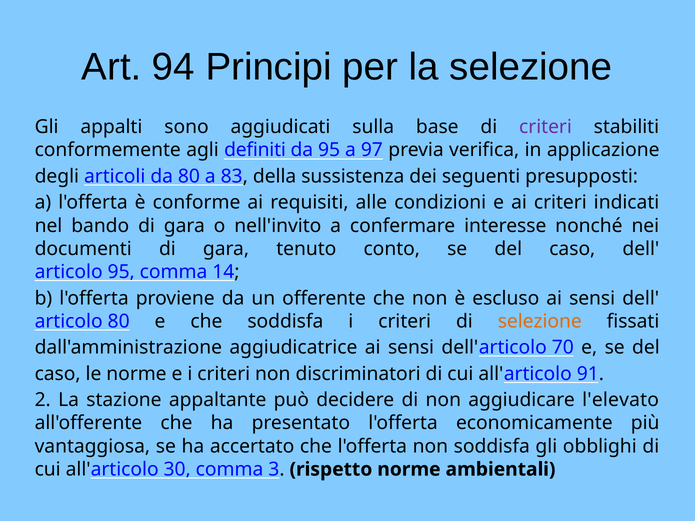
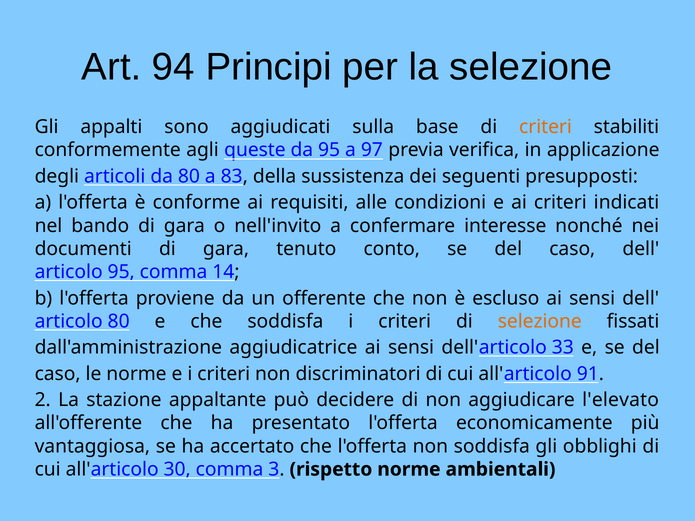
criteri colour: purple -> orange (545, 127)
definiti: definiti -> queste (255, 150)
70: 70 -> 33 (563, 348)
